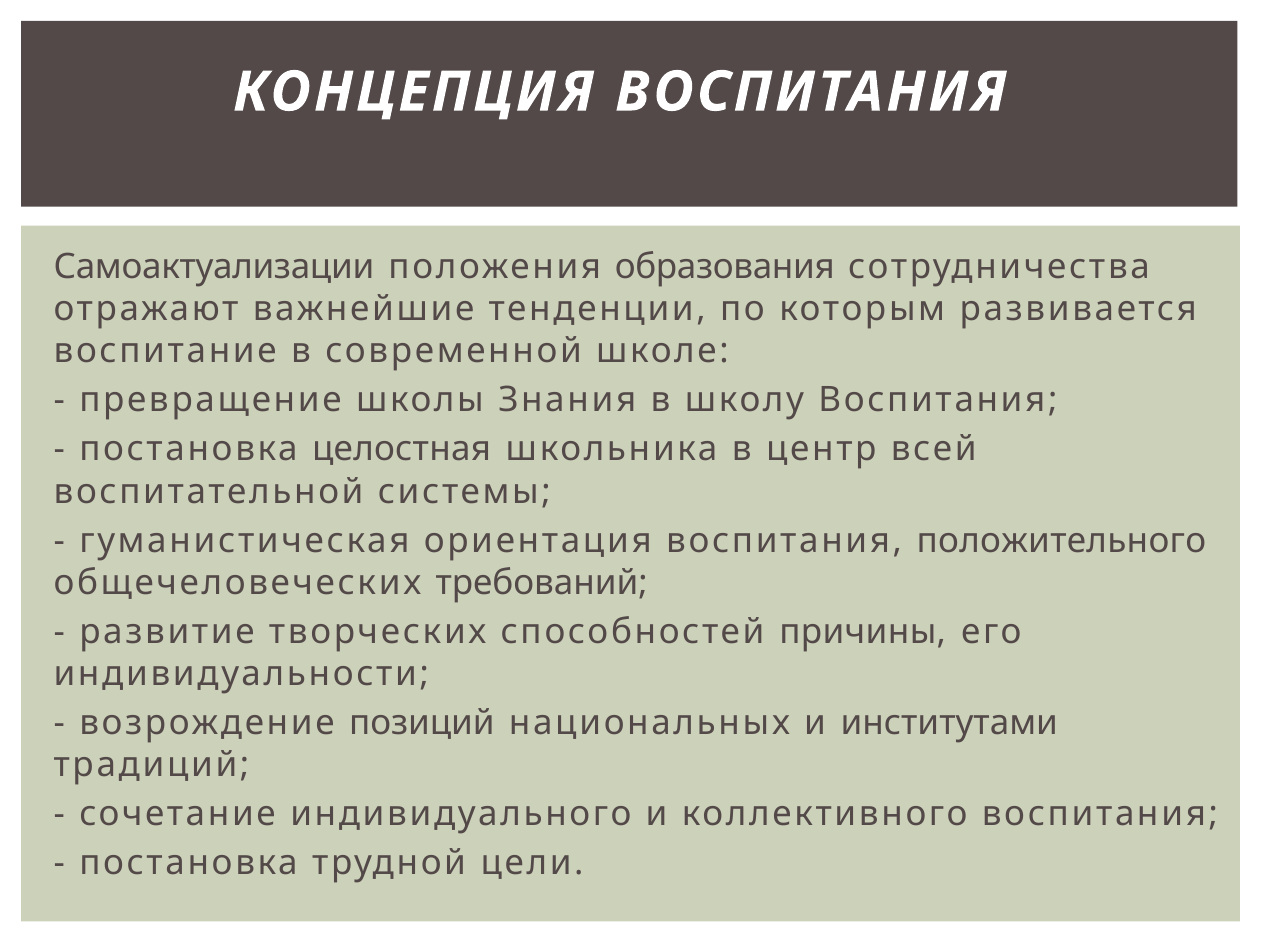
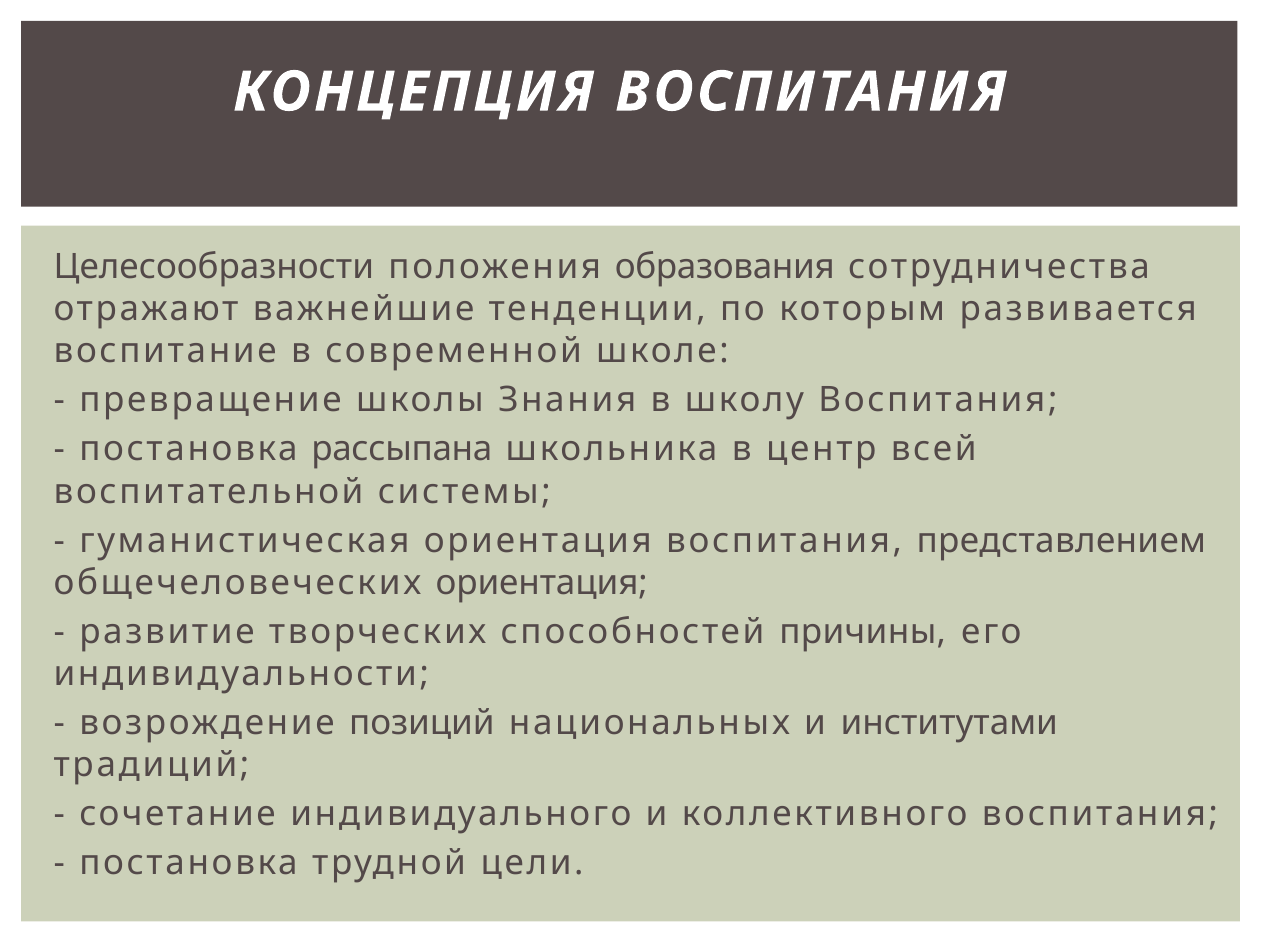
Самоактуализации: Самоактуализации -> Целесообразности (214, 267)
целостная: целостная -> рассыпана (402, 450)
положительного: положительного -> представлением (1061, 541)
общечеловеческих требований: требований -> ориентация (542, 583)
